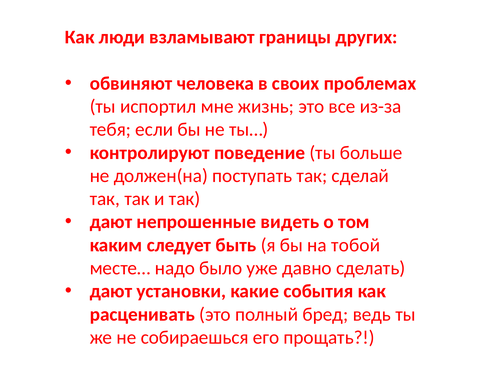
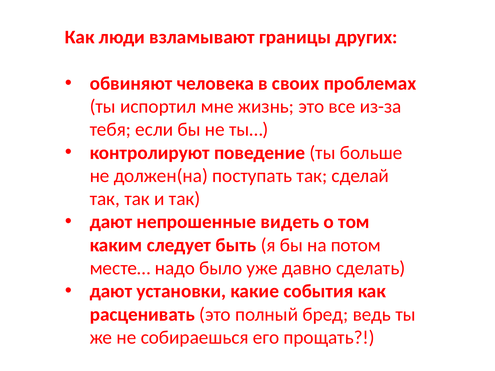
тобой: тобой -> потом (356, 245)
